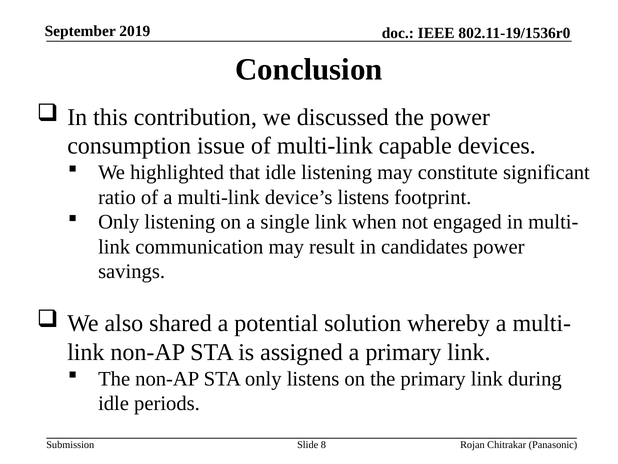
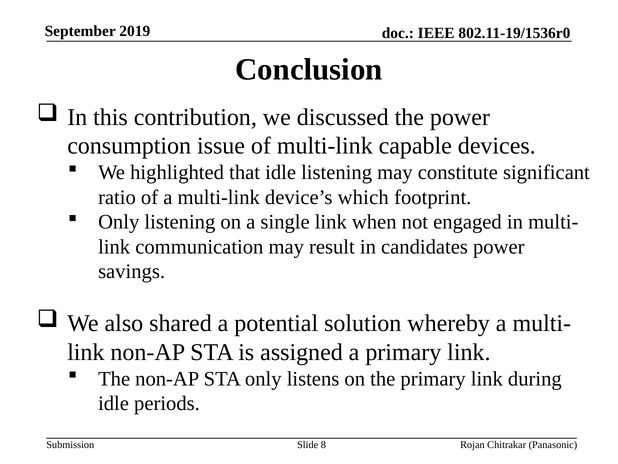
device’s listens: listens -> which (363, 197)
